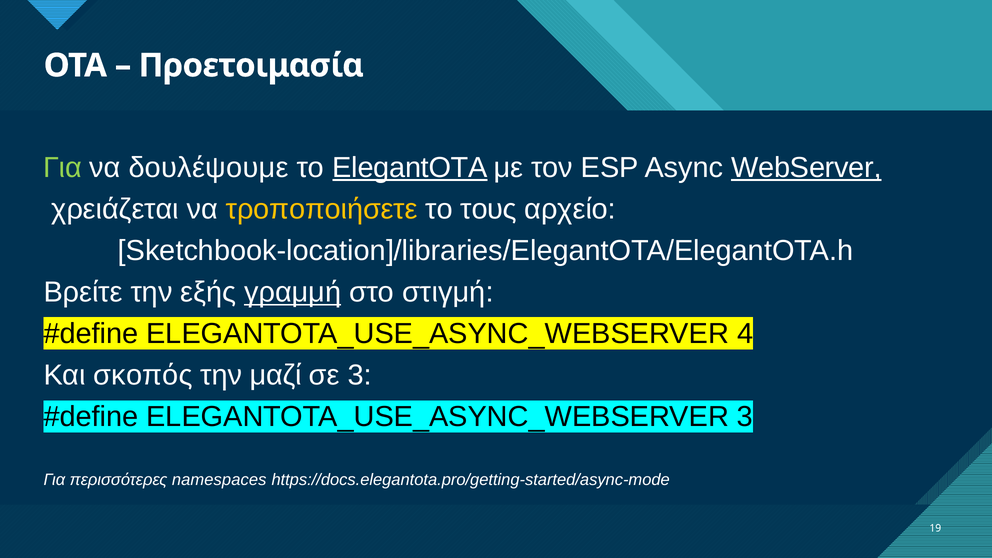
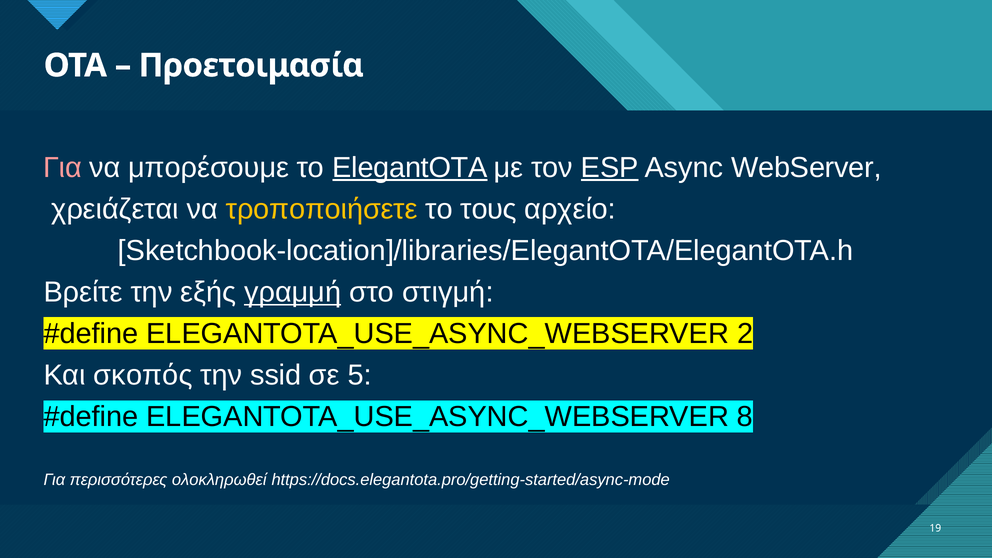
Για colour: light green -> pink (63, 168)
δουλέψουμε: δουλέψουμε -> μπορέσουμε (209, 168)
ESP underline: none -> present (610, 168)
WebServer underline: present -> none (807, 168)
4: 4 -> 2 (745, 334)
μαζί: μαζί -> ssid (276, 375)
σε 3: 3 -> 5 (360, 375)
ELEGANTOTA_USE_ASYNC_WEBSERVER 3: 3 -> 8 (745, 417)
namespaces: namespaces -> ολοκληρωθεί (219, 480)
